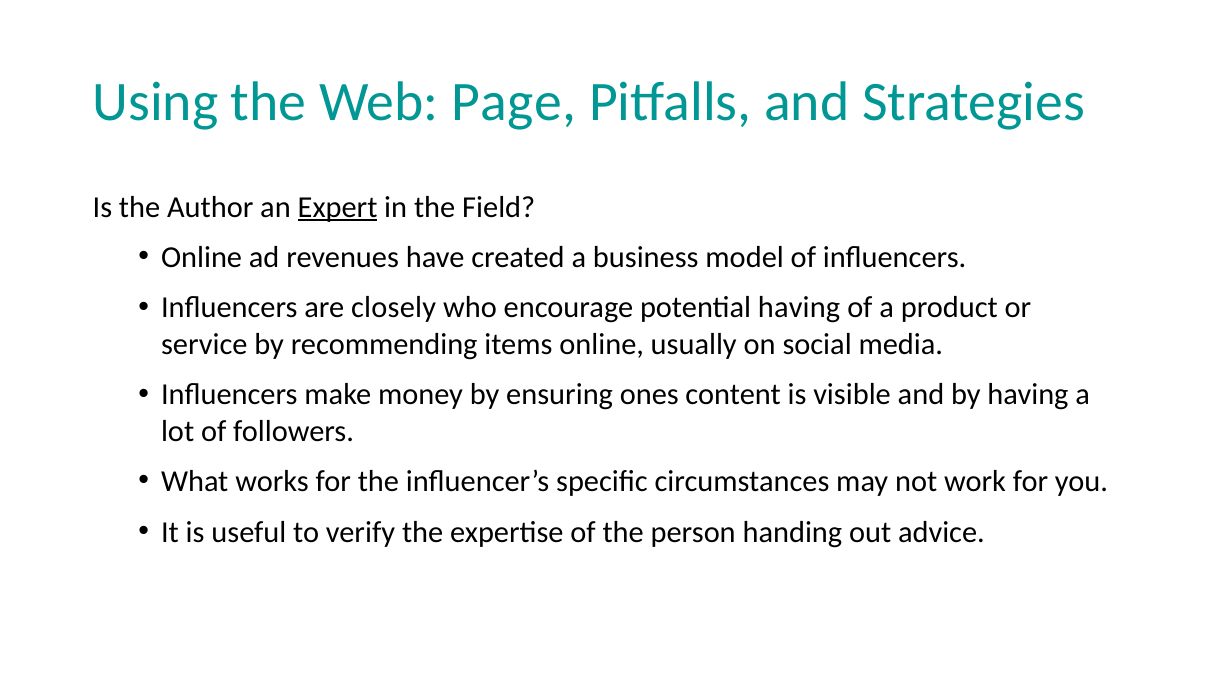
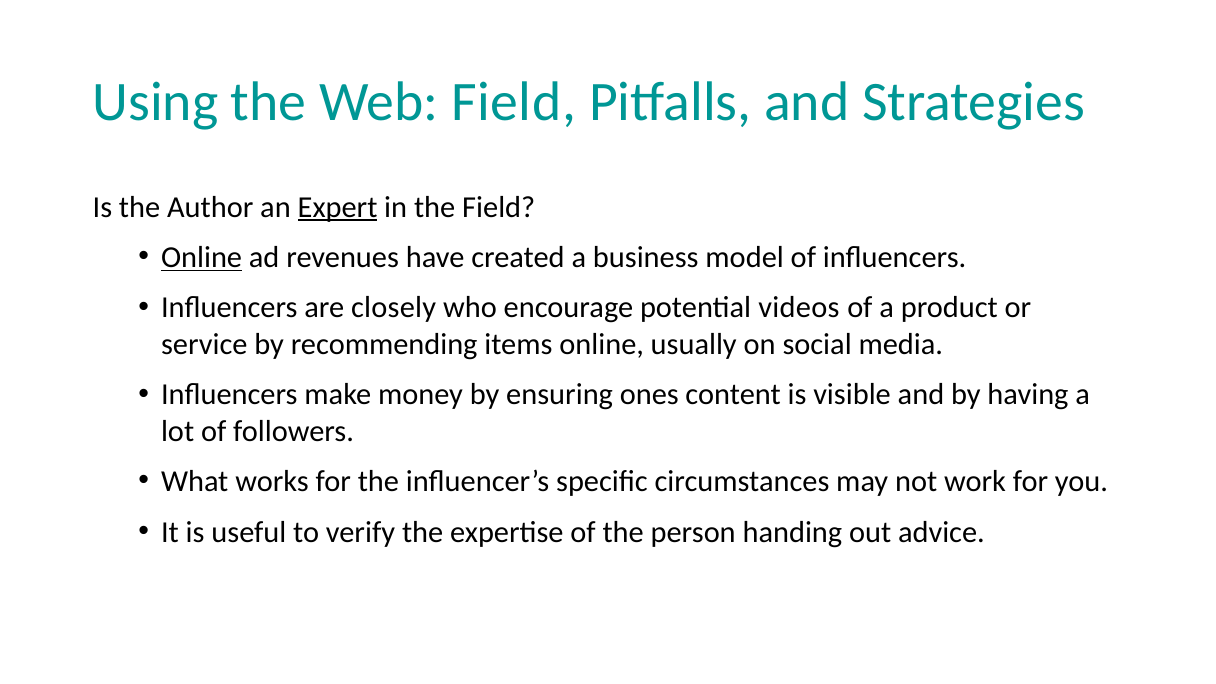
Web Page: Page -> Field (514, 102)
Online underline: none -> present (202, 257)
potential having: having -> videos (799, 308)
